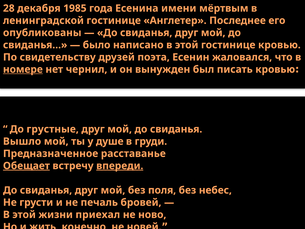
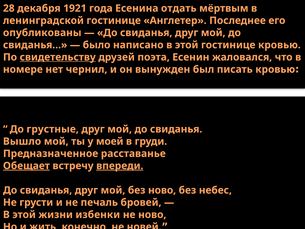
1985: 1985 -> 1921 (75, 8)
имени: имени -> отдать (179, 8)
свидетельству underline: none -> present (58, 57)
номере underline: present -> none (23, 69)
душе: душе -> моей (110, 141)
без поля: поля -> ново (162, 190)
приехал: приехал -> избенки (98, 214)
